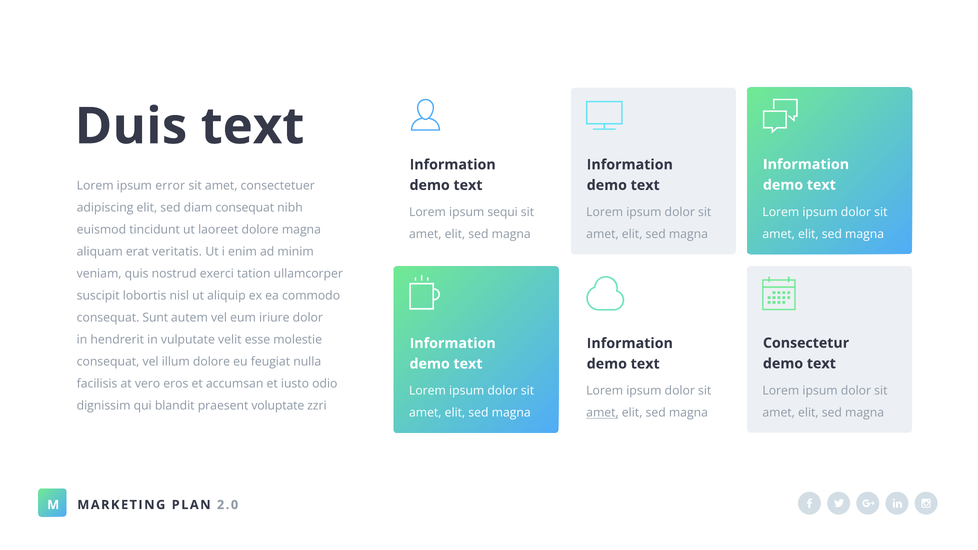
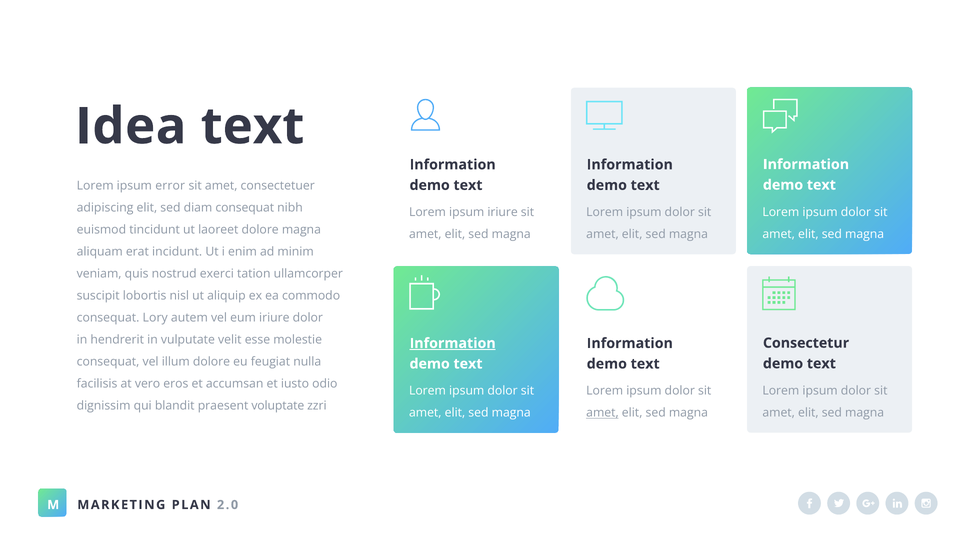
Duis: Duis -> Idea (131, 127)
ipsum sequi: sequi -> iriure (503, 212)
veritatis: veritatis -> incidunt (177, 252)
Sunt: Sunt -> Lory (155, 318)
Information underline: none -> present (453, 343)
